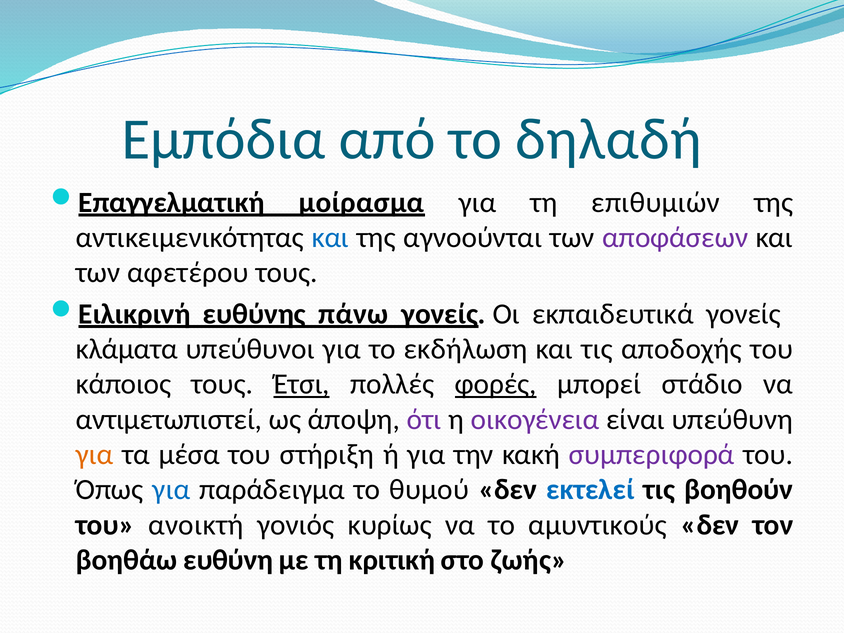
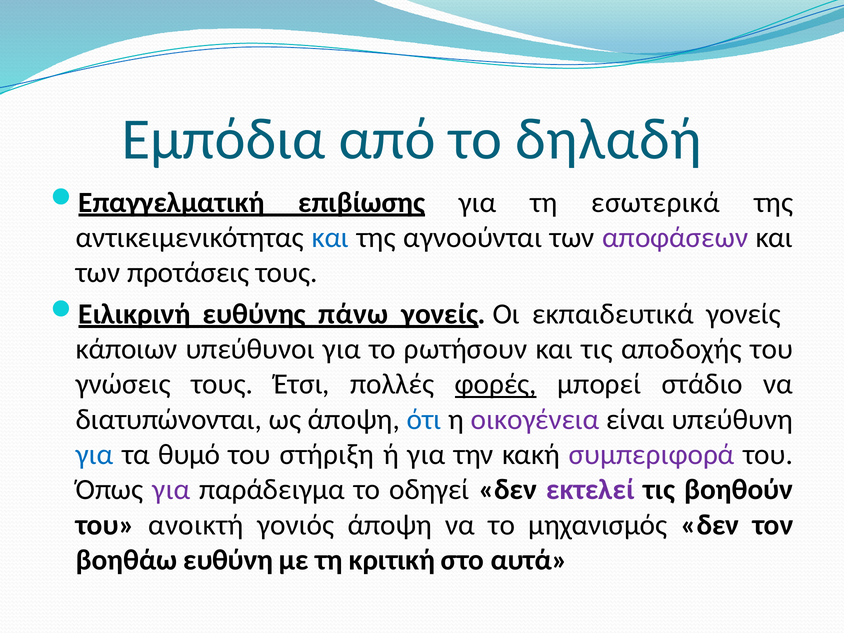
μοίρασμα: μοίρασμα -> επιβίωσης (362, 202)
επιθυμιών: επιθυμιών -> εσωτερικά (656, 202)
αφετέρου: αφετέρου -> προτάσεις (188, 273)
κλάματα: κλάματα -> κάποιων (127, 349)
εκδήλωση: εκδήλωση -> ρωτήσουν (466, 349)
κάποιος: κάποιος -> γνώσεις (123, 384)
Έτσι underline: present -> none (302, 384)
αντιμετωπιστεί: αντιμετωπιστεί -> διατυπώνονται (169, 419)
ότι colour: purple -> blue (424, 419)
για colour: orange -> blue (95, 455)
μέσα: μέσα -> θυμό (189, 455)
για colour: blue -> purple (171, 490)
θυμού: θυμού -> οδηγεί (429, 490)
εκτελεί colour: blue -> purple (590, 490)
γονιός κυρίως: κυρίως -> άποψη (390, 525)
αμυντικούς: αμυντικούς -> μηχανισμός (598, 525)
ζωής: ζωής -> αυτά (529, 560)
